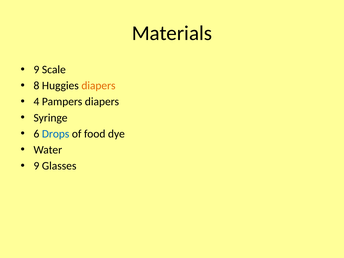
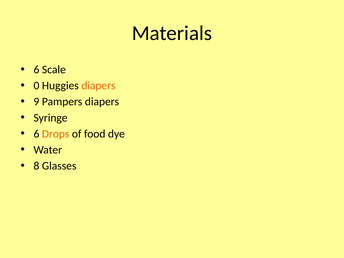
9: 9 -> 6 (36, 70)
8: 8 -> 0 (36, 86)
4: 4 -> 9 (36, 102)
Drops colour: blue -> orange (56, 134)
9: 9 -> 8 (36, 166)
